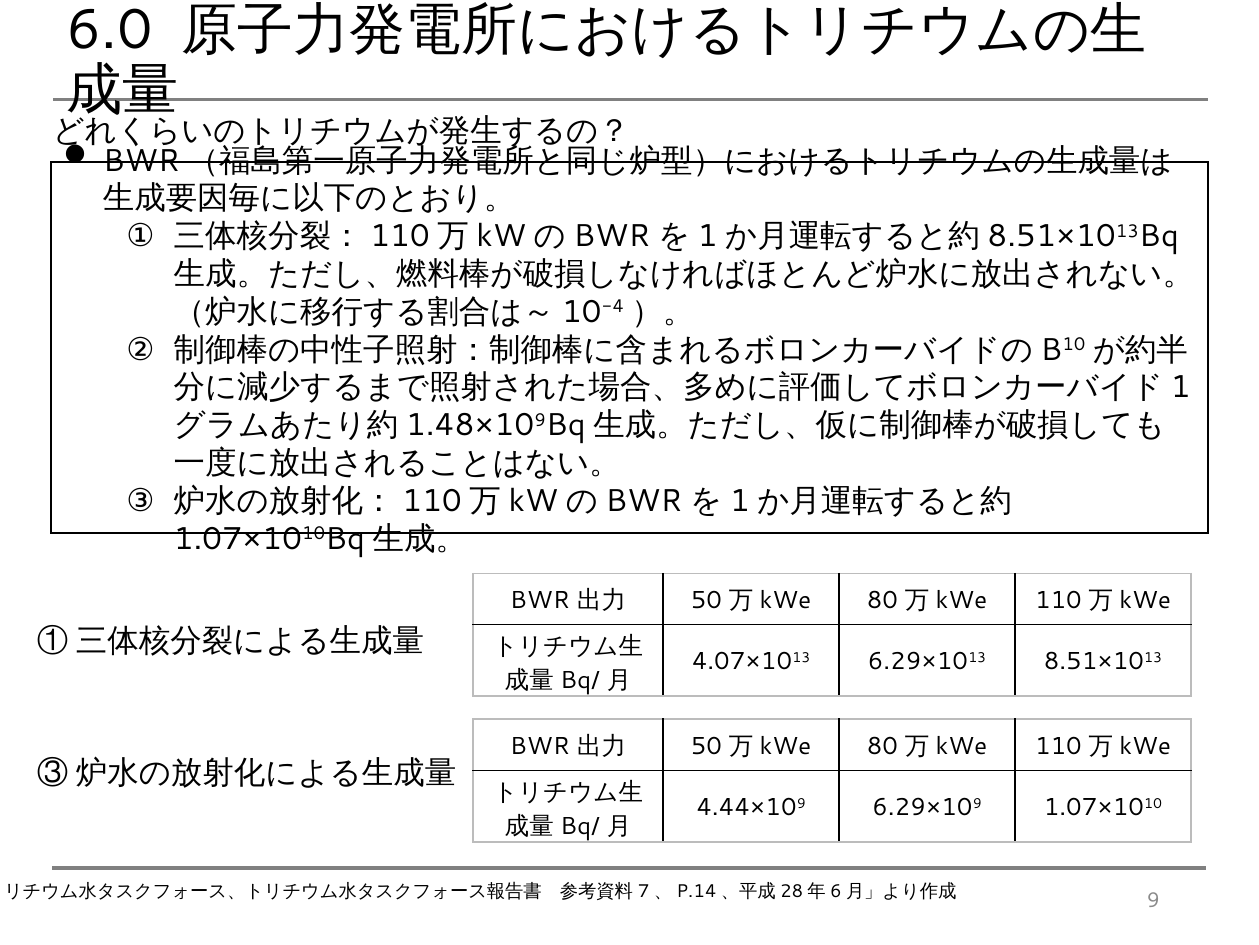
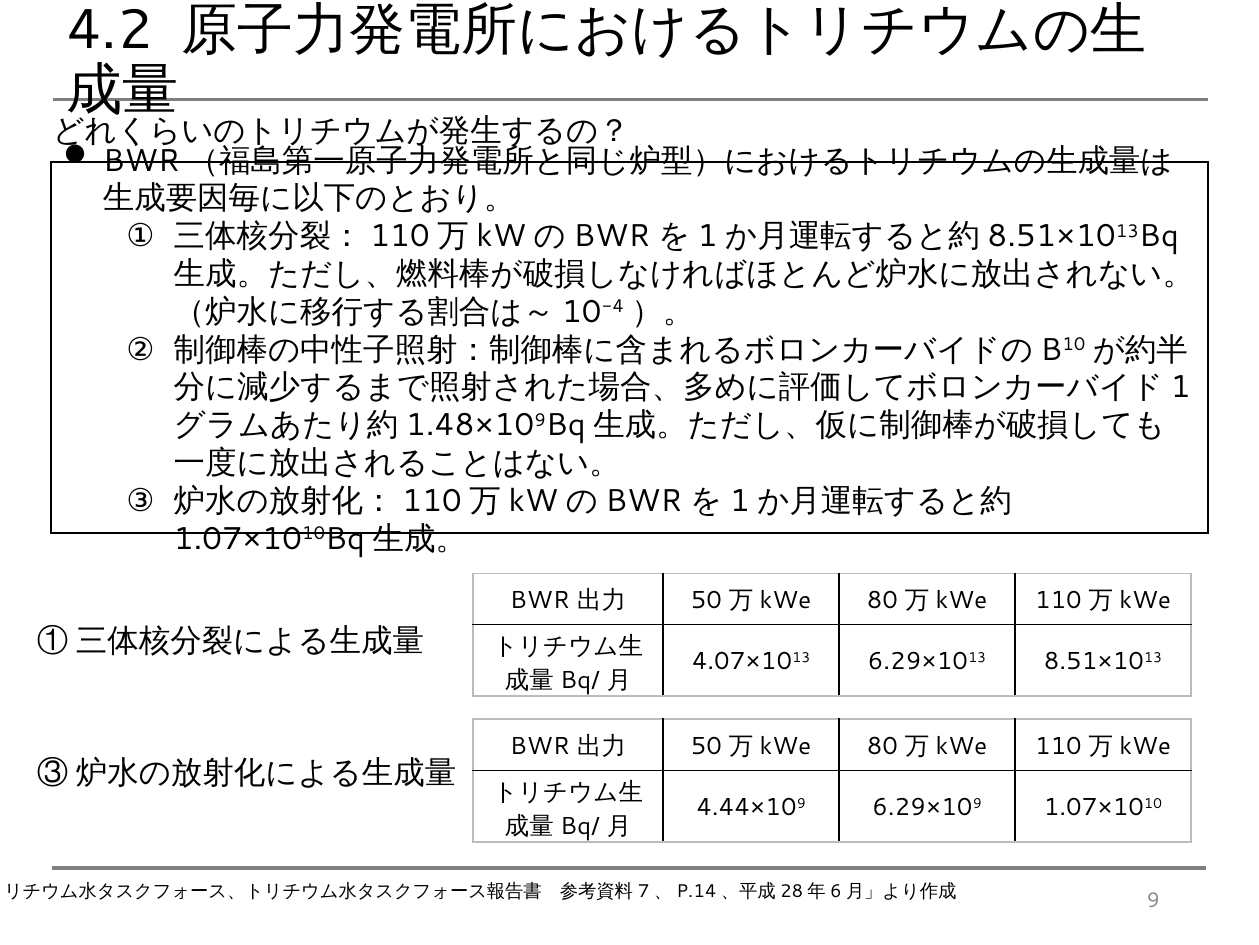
6.0: 6.0 -> 4.2 (109, 30)
